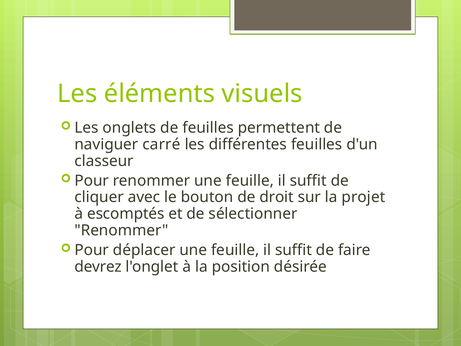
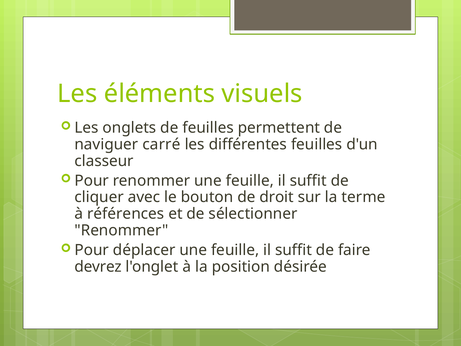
projet: projet -> terme (364, 197)
escomptés: escomptés -> références (126, 214)
